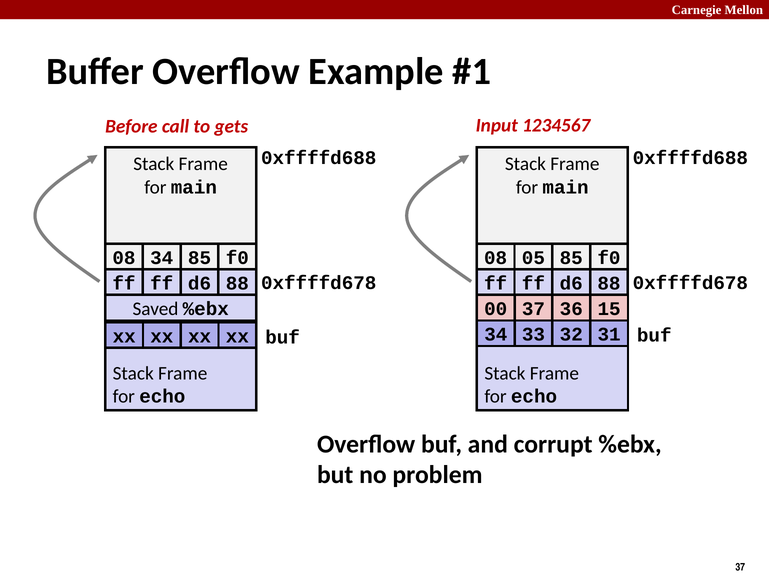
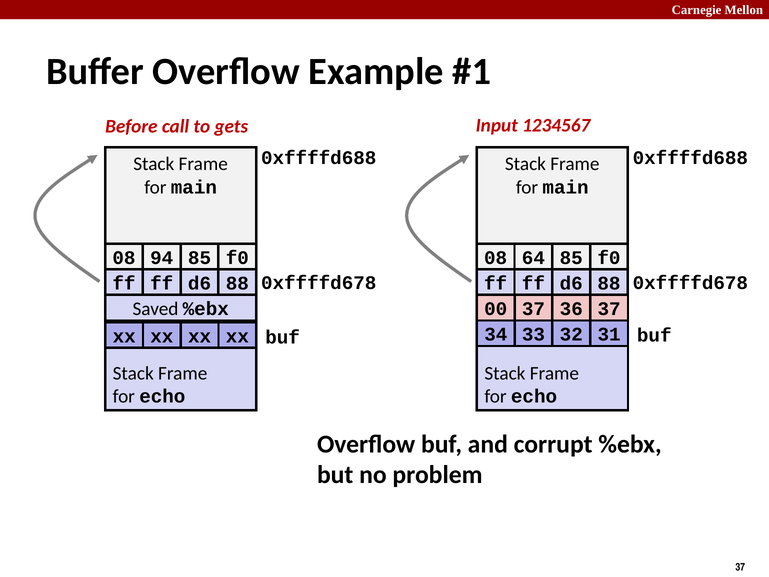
08 34: 34 -> 94 (162, 258)
05: 05 -> 64 (533, 258)
36 15: 15 -> 37 (609, 309)
